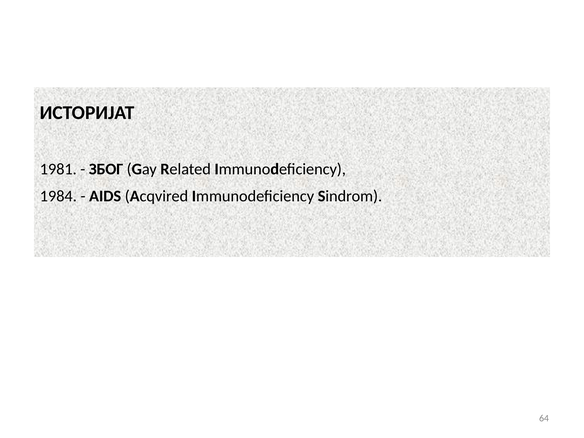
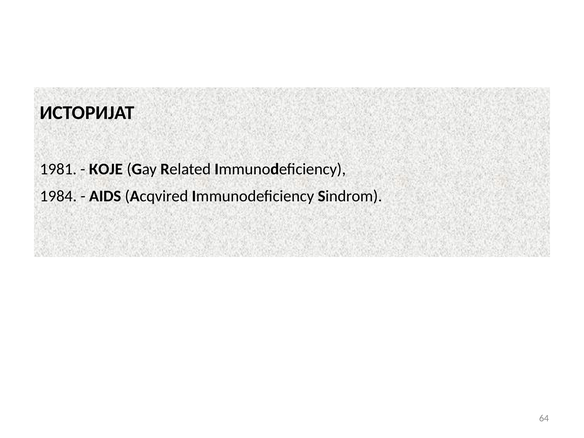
ЗБОГ: ЗБОГ -> КОЈЕ (106, 169)
